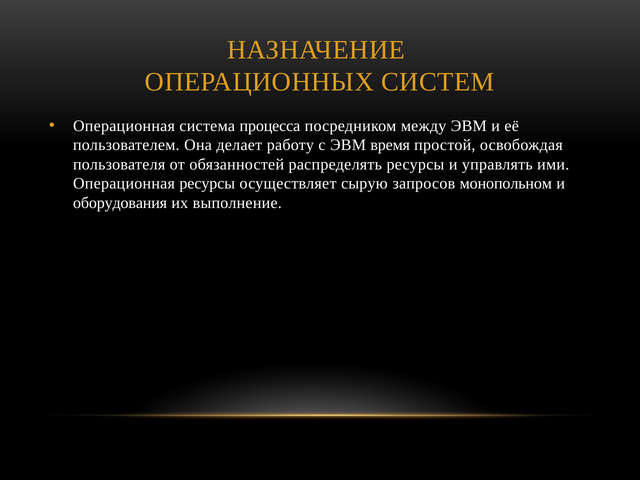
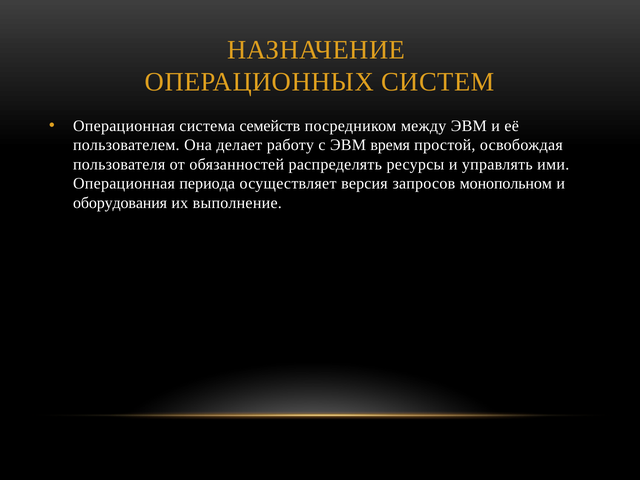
процесса: процесса -> семейств (270, 126)
Операционная ресурсы: ресурсы -> периода (207, 184)
сырую: сырую -> версия (364, 184)
